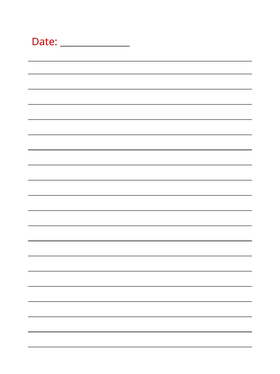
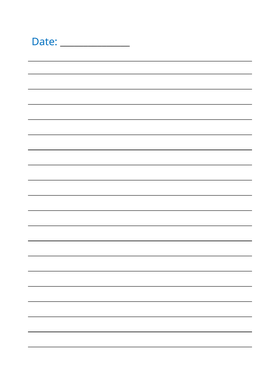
Date colour: red -> blue (45, 42)
